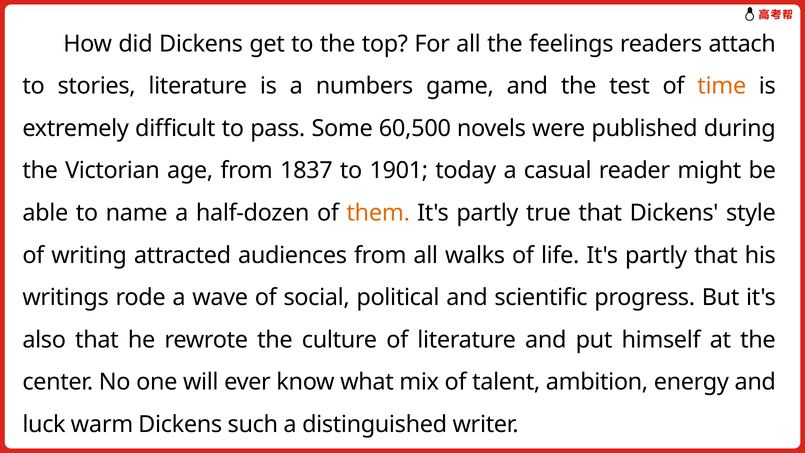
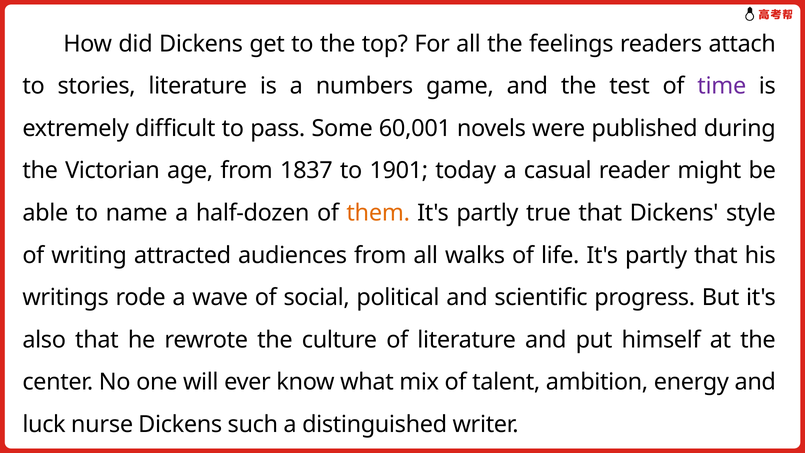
time colour: orange -> purple (722, 86)
60,500: 60,500 -> 60,001 (415, 128)
warm: warm -> nurse (102, 424)
